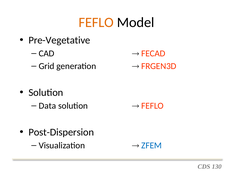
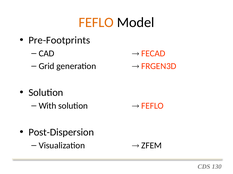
Pre-Vegetative: Pre-Vegetative -> Pre-Footprints (59, 40)
Data: Data -> With (47, 106)
ZFEM colour: blue -> black (152, 146)
